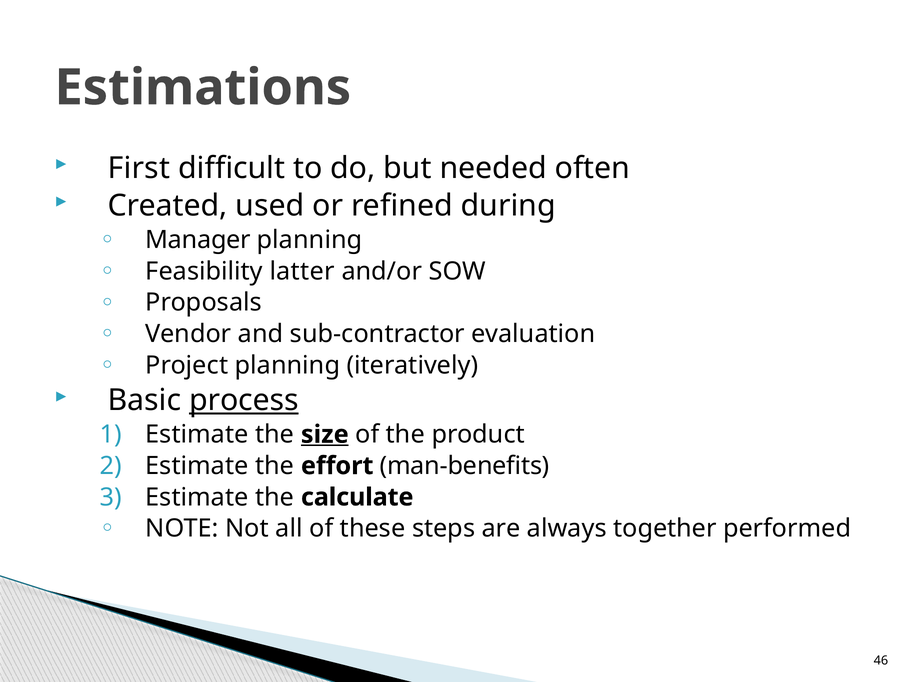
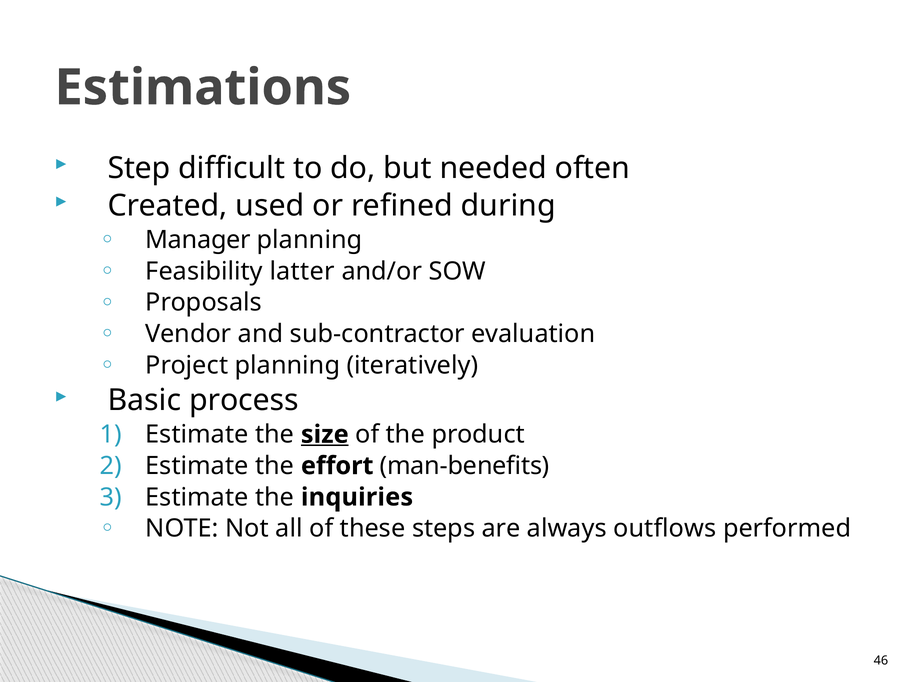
First: First -> Step (139, 168)
process underline: present -> none (244, 401)
calculate: calculate -> inquiries (357, 498)
together: together -> outflows (665, 529)
